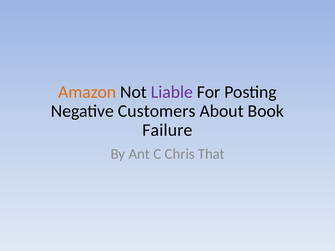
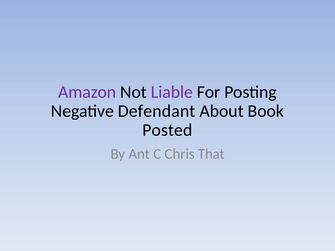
Amazon colour: orange -> purple (87, 92)
Customers: Customers -> Defendant (157, 111)
Failure: Failure -> Posted (167, 130)
